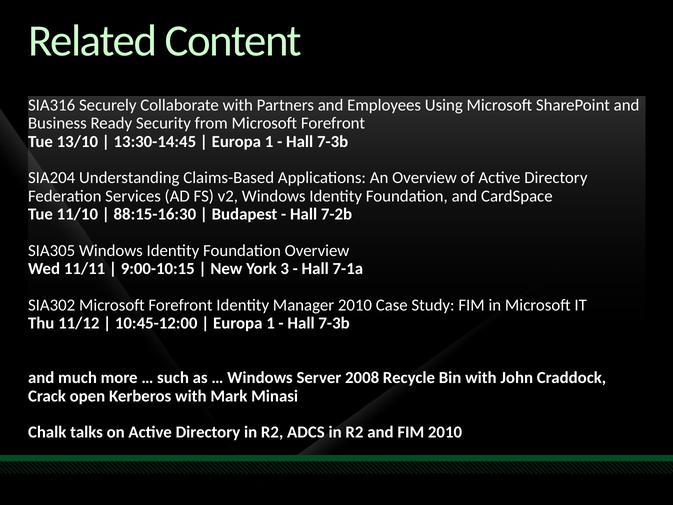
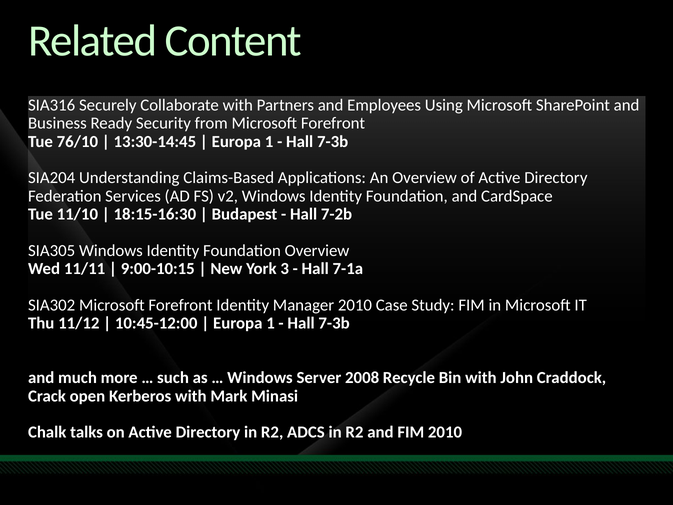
13/10: 13/10 -> 76/10 (77, 141)
88:15-16:30: 88:15-16:30 -> 18:15-16:30 (155, 214)
